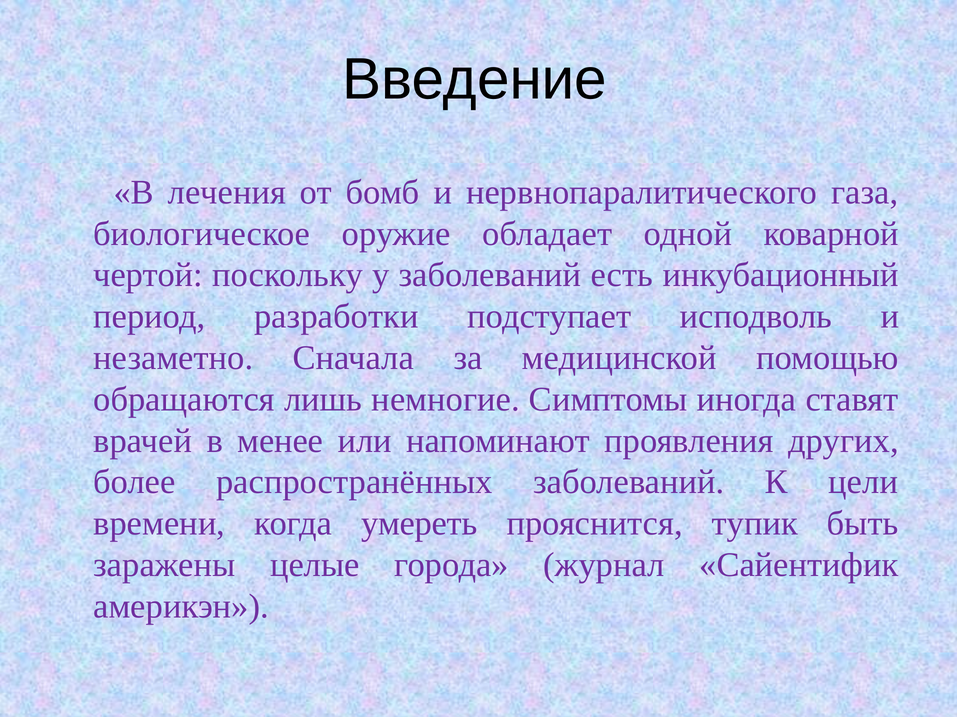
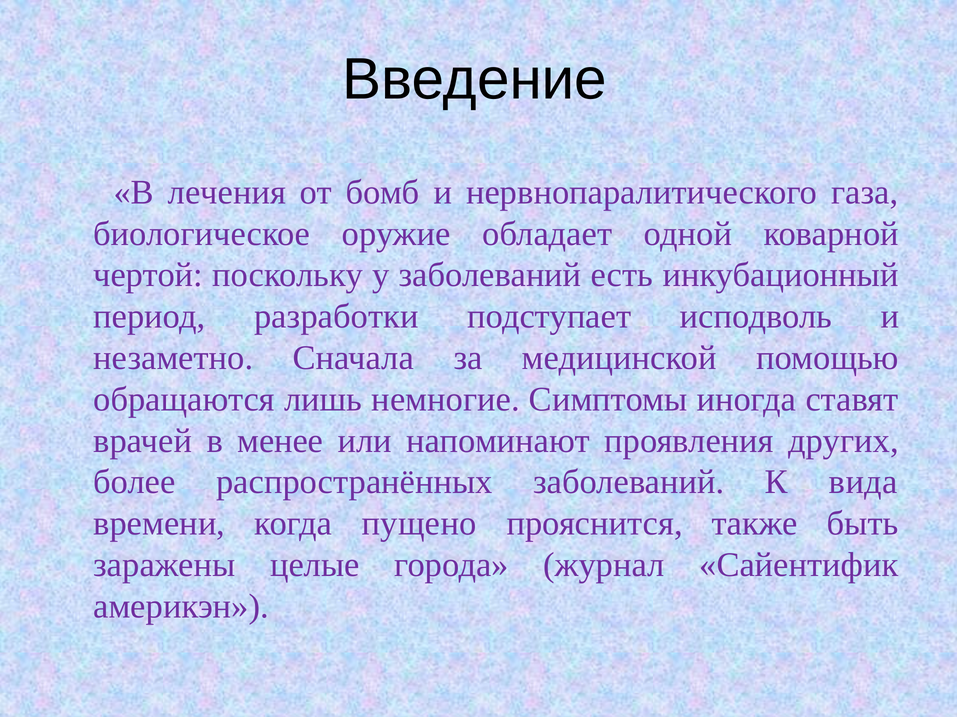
цели: цели -> вида (863, 483)
умереть: умереть -> пущено (419, 524)
тупик: тупик -> также (755, 524)
